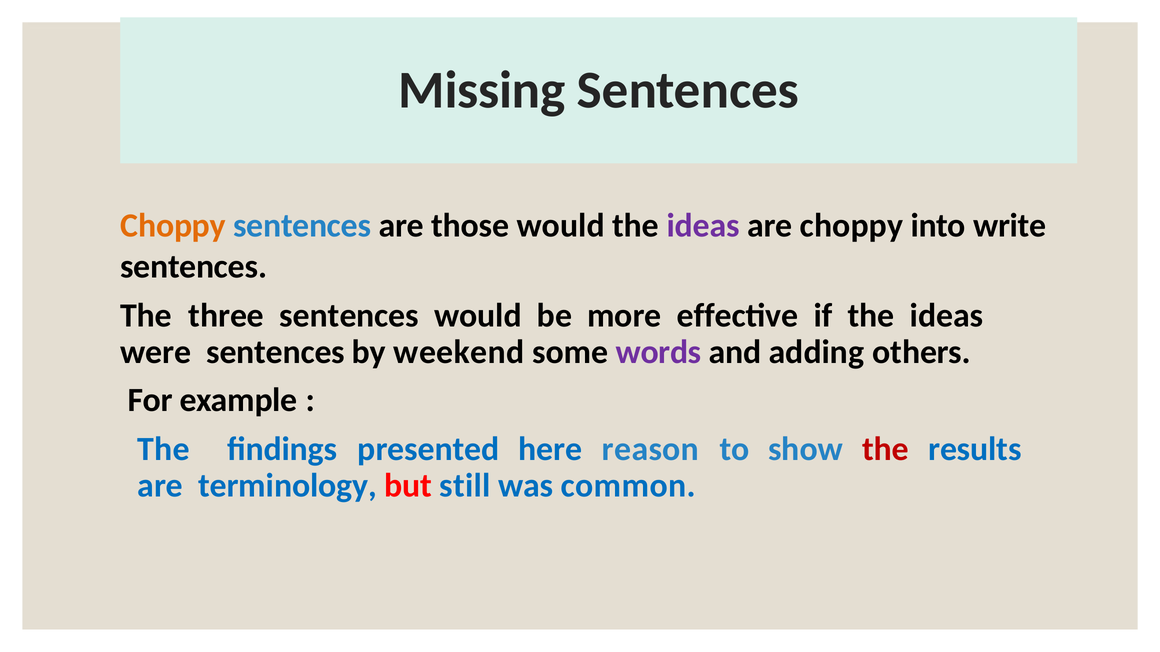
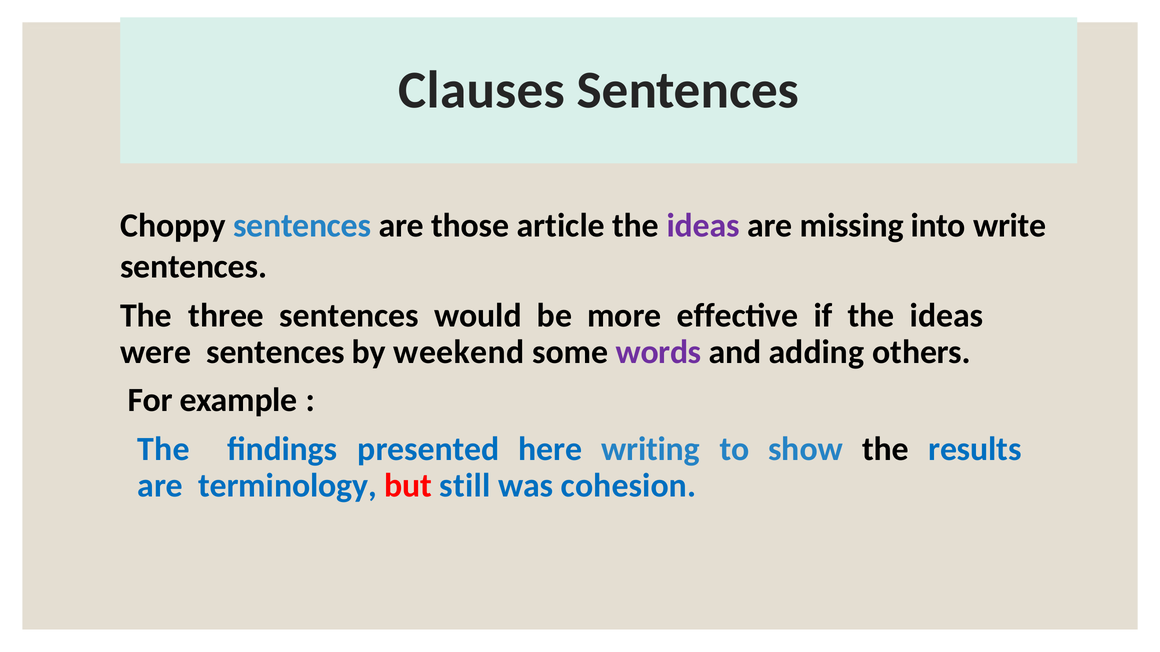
Missing: Missing -> Clauses (482, 90)
Choppy colour: orange -> black (173, 226)
those would: would -> article (561, 226)
are choppy: choppy -> missing (852, 226)
reason: reason -> writing (651, 449)
the colour: red -> black (886, 449)
common: common -> cohesion (628, 486)
